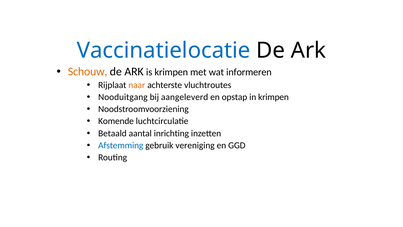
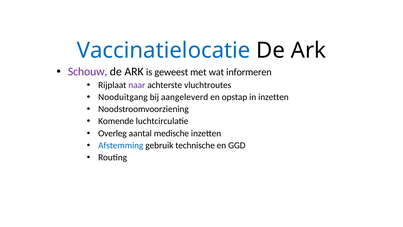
Schouw colour: orange -> purple (88, 71)
is krimpen: krimpen -> geweest (171, 72)
naar colour: orange -> purple (137, 85)
in krimpen: krimpen -> inzetten (273, 97)
Betaald: Betaald -> Overleg (112, 133)
inrichting: inrichting -> medische (171, 133)
vereniging: vereniging -> technische (195, 145)
